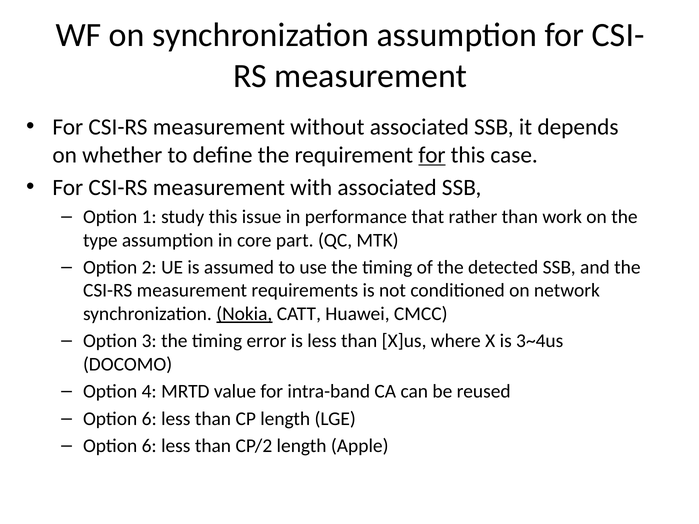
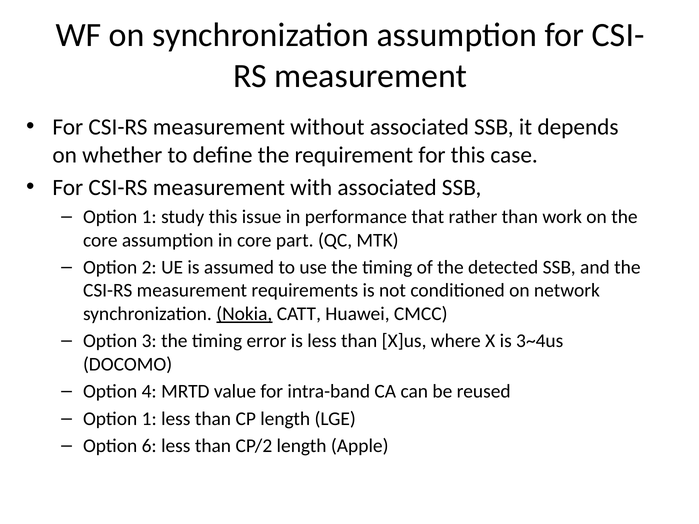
for underline: present -> none (432, 155)
type: type -> core (100, 240)
6: 6 -> 1 (149, 419)
